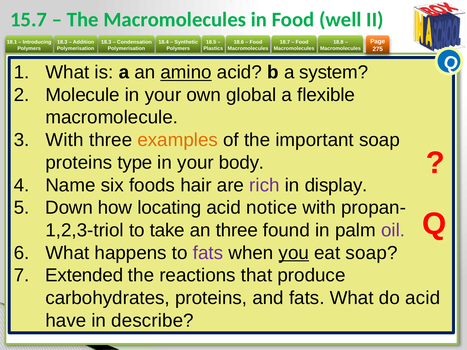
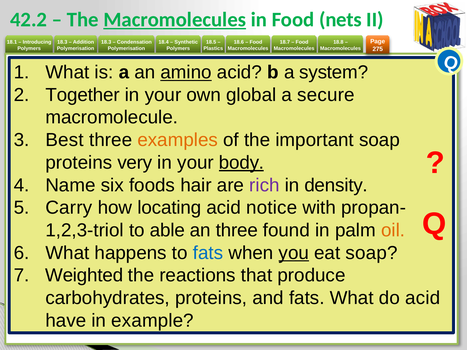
15.7: 15.7 -> 42.2 (29, 20)
Macromolecules underline: none -> present (175, 20)
well: well -> nets (340, 20)
Molecule: Molecule -> Together (83, 95)
flexible: flexible -> secure (326, 95)
With: With -> Best (65, 140)
type: type -> very (135, 163)
body underline: none -> present (241, 163)
display: display -> density (336, 185)
Down: Down -> Carry (69, 208)
take: take -> able (167, 230)
oil colour: purple -> orange (393, 230)
fats colour: purple -> blue (208, 253)
Extended: Extended -> Weighted (84, 276)
describe: describe -> example (153, 321)
